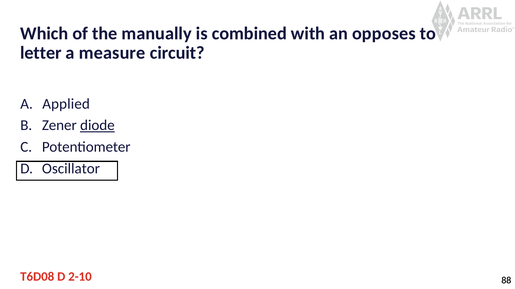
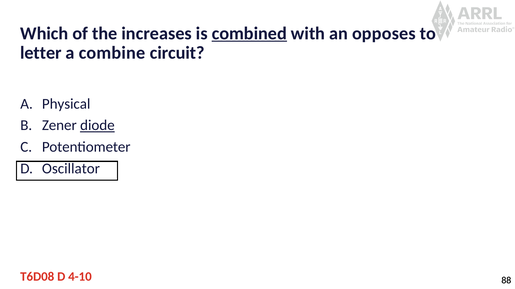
manually: manually -> increases (157, 33)
combined underline: none -> present (249, 33)
measure: measure -> combine (112, 53)
Applied: Applied -> Physical (66, 104)
2-10: 2-10 -> 4-10 (80, 277)
